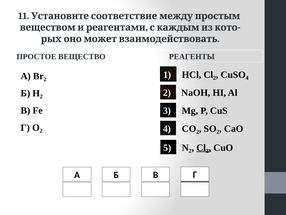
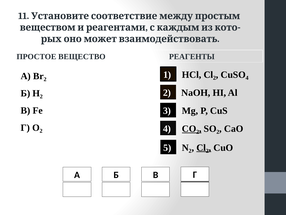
CO₂ underline: none -> present (192, 128)
